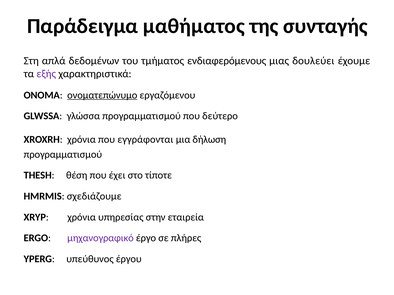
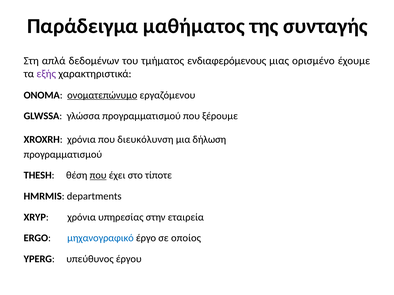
δουλεύει: δουλεύει -> ορισμένο (313, 61)
δεύτερο: δεύτερο -> ξέρουμε (220, 116)
εγγράφονται: εγγράφονται -> διευκόλυνση (145, 140)
που underline: none -> present (98, 176)
σχεδιάζουμε: σχεδιάζουμε -> departments (94, 197)
μηχανογραφικό colour: purple -> blue (100, 238)
πλήρες: πλήρες -> οποίος (186, 238)
